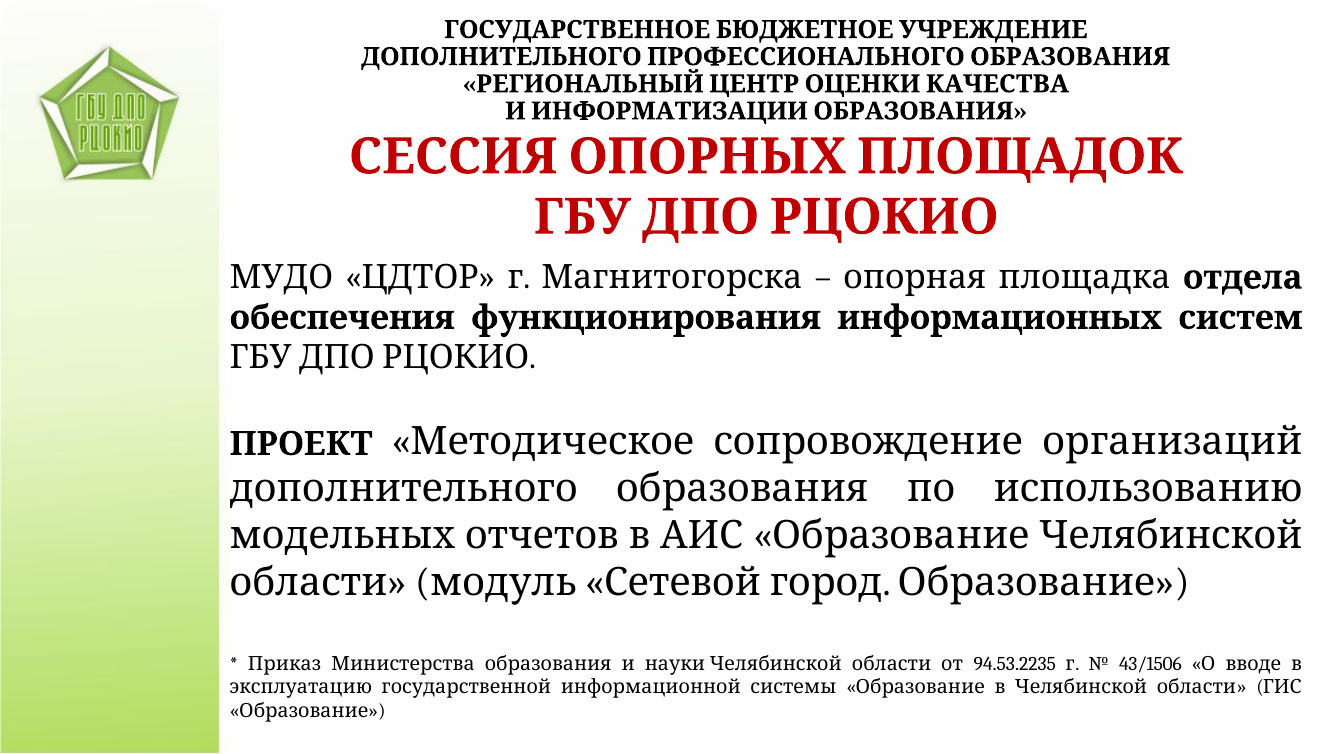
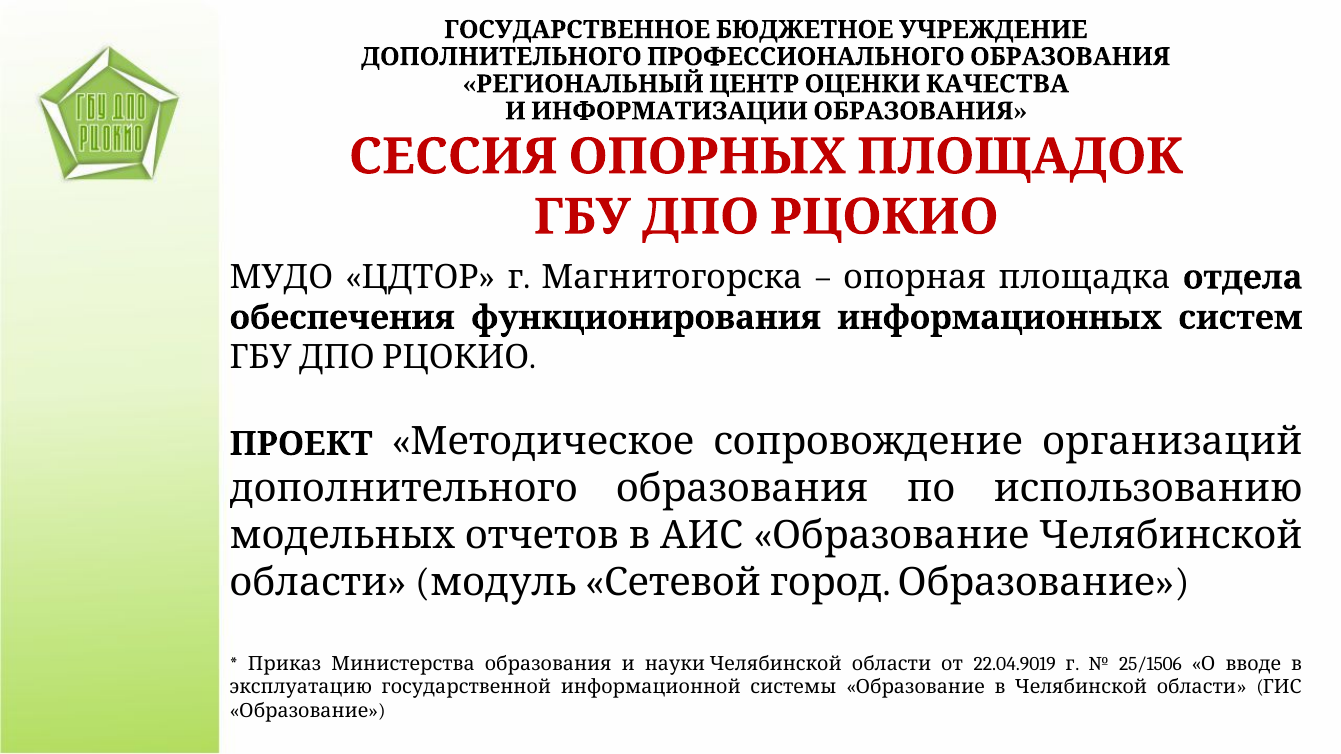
94.53.2235: 94.53.2235 -> 22.04.9019 (1015, 664)
43/1506: 43/1506 -> 25/1506 (1150, 664)
